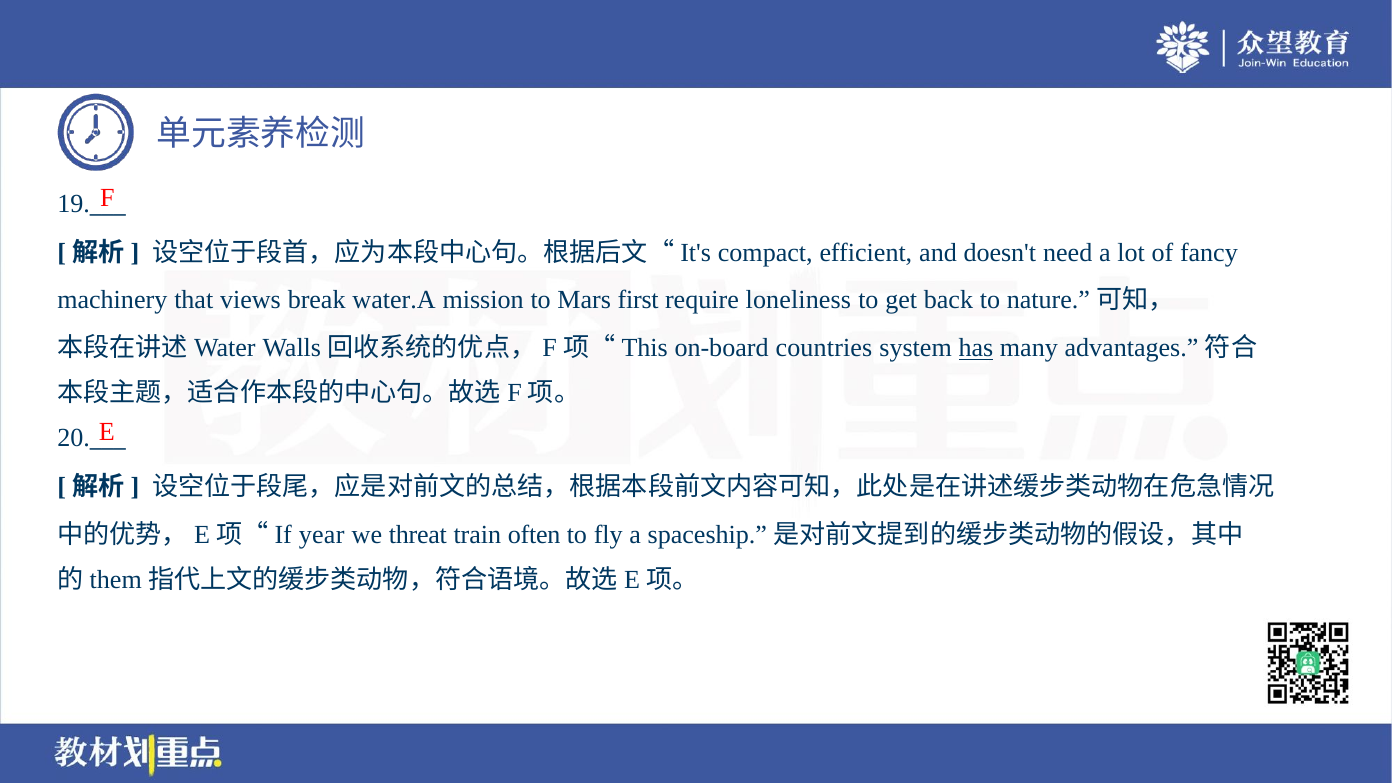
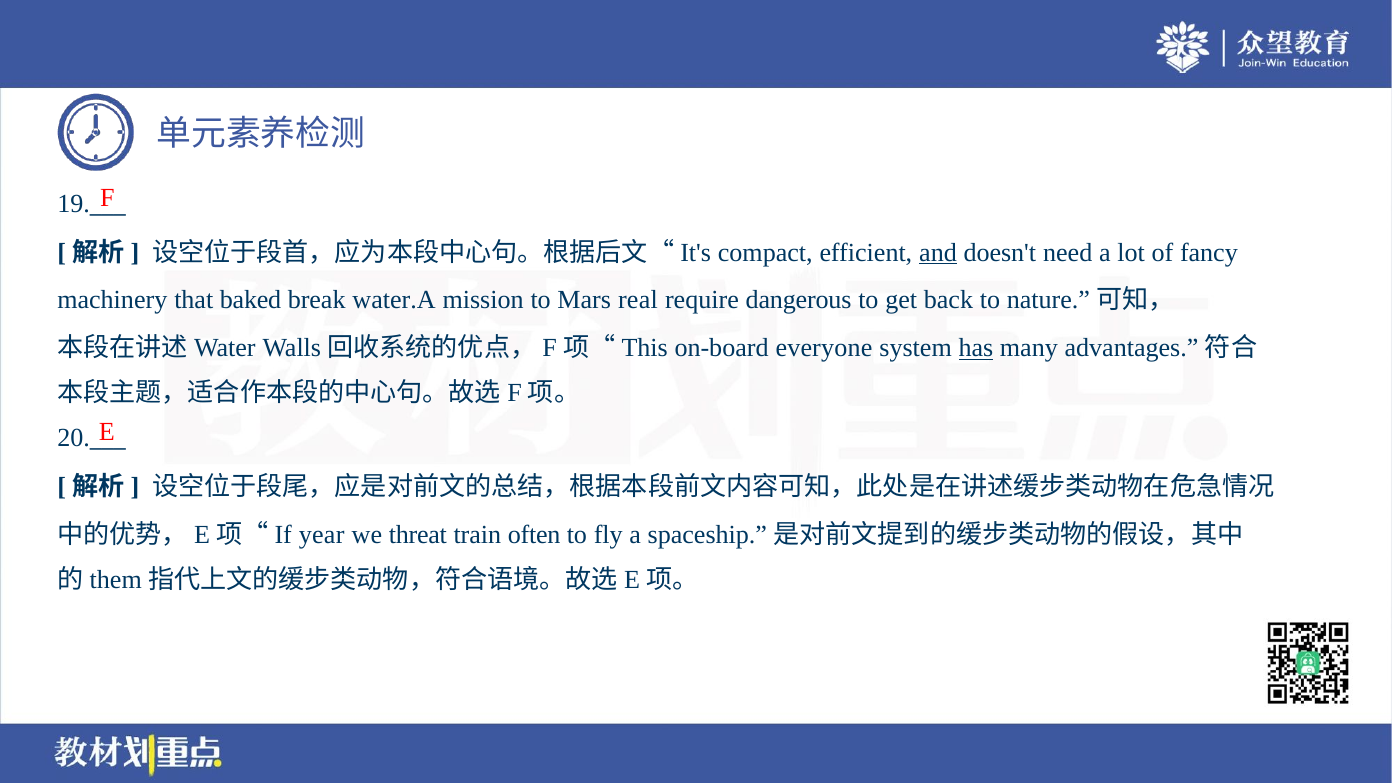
and underline: none -> present (938, 252)
views: views -> baked (251, 300)
first: first -> real (638, 300)
loneliness: loneliness -> dangerous (799, 300)
countries: countries -> everyone (824, 348)
